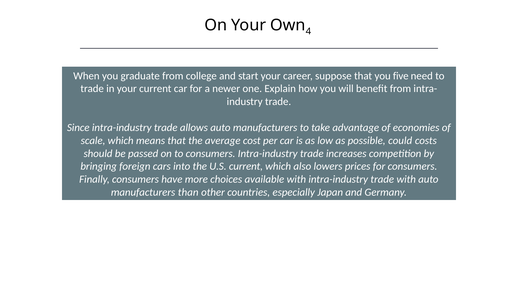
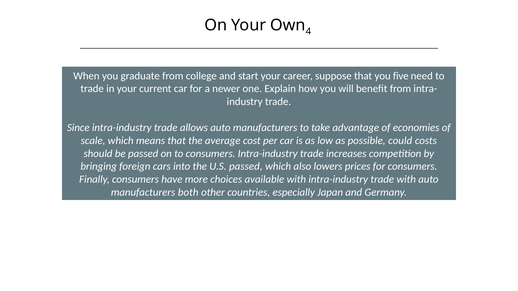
U.S current: current -> passed (246, 167)
than: than -> both (188, 193)
